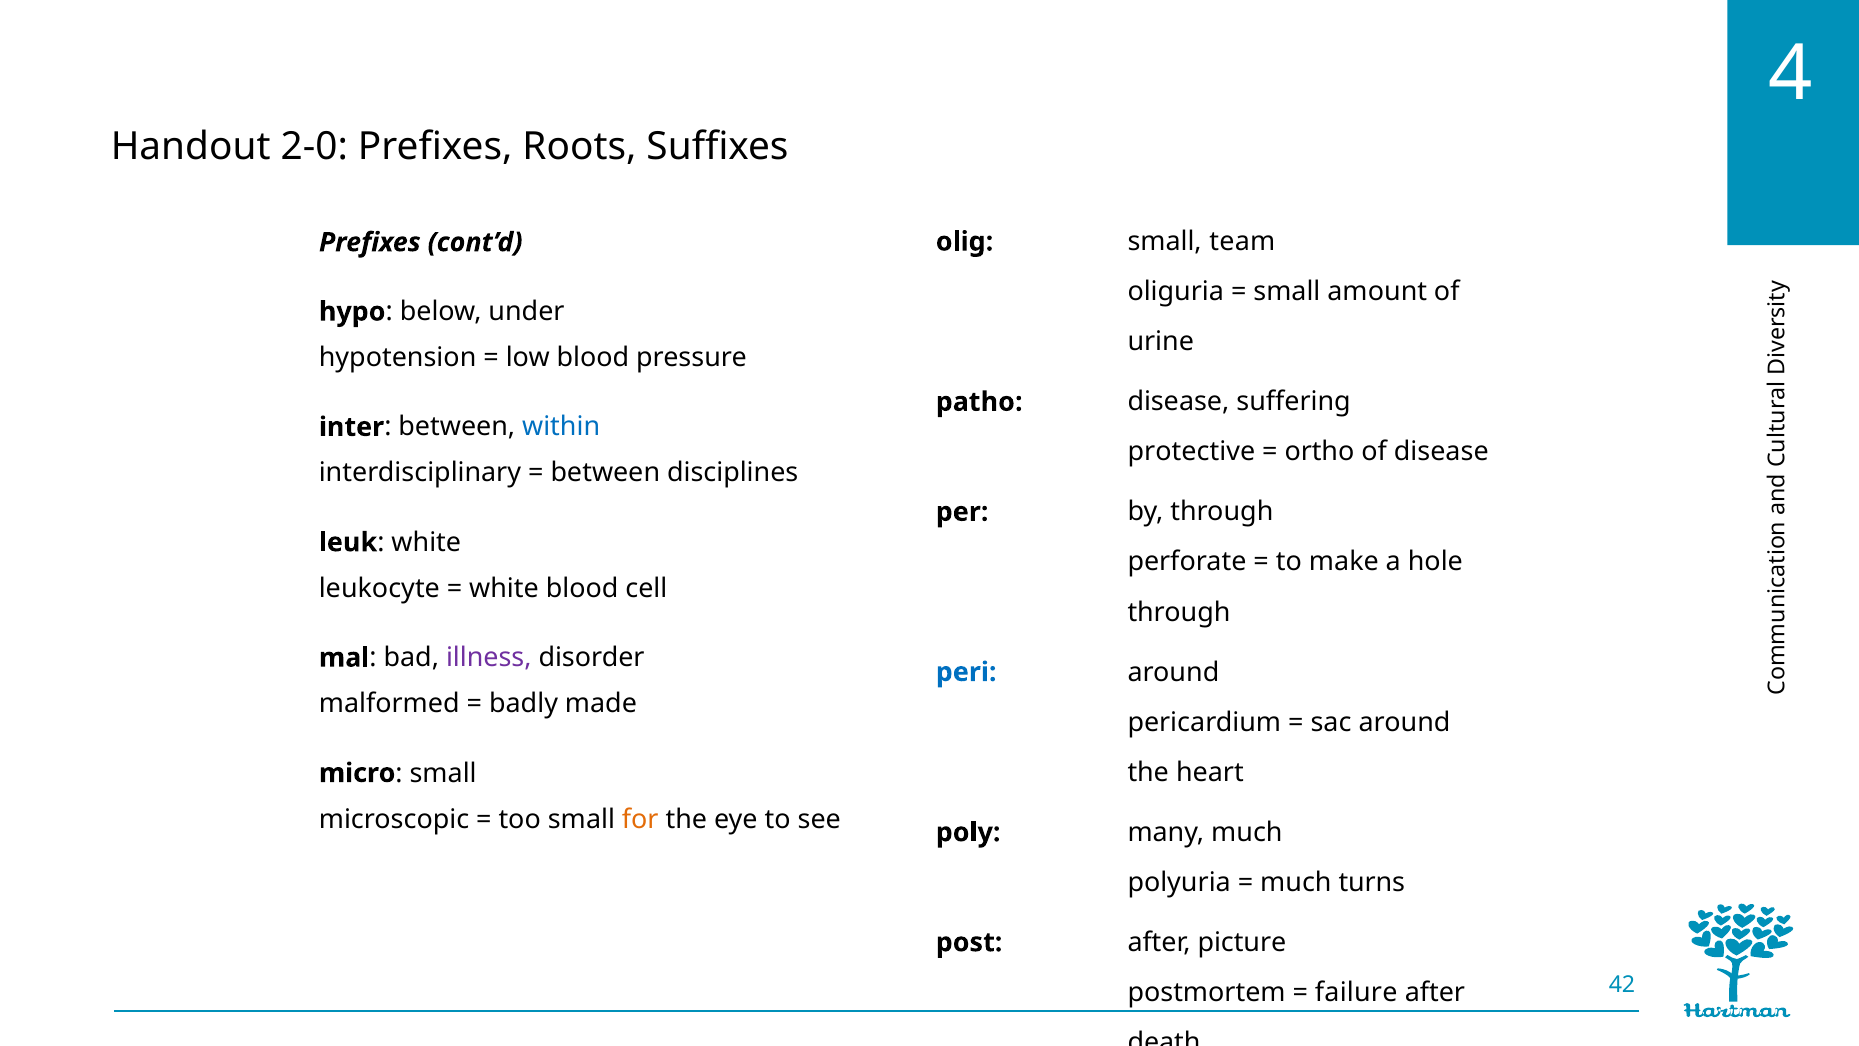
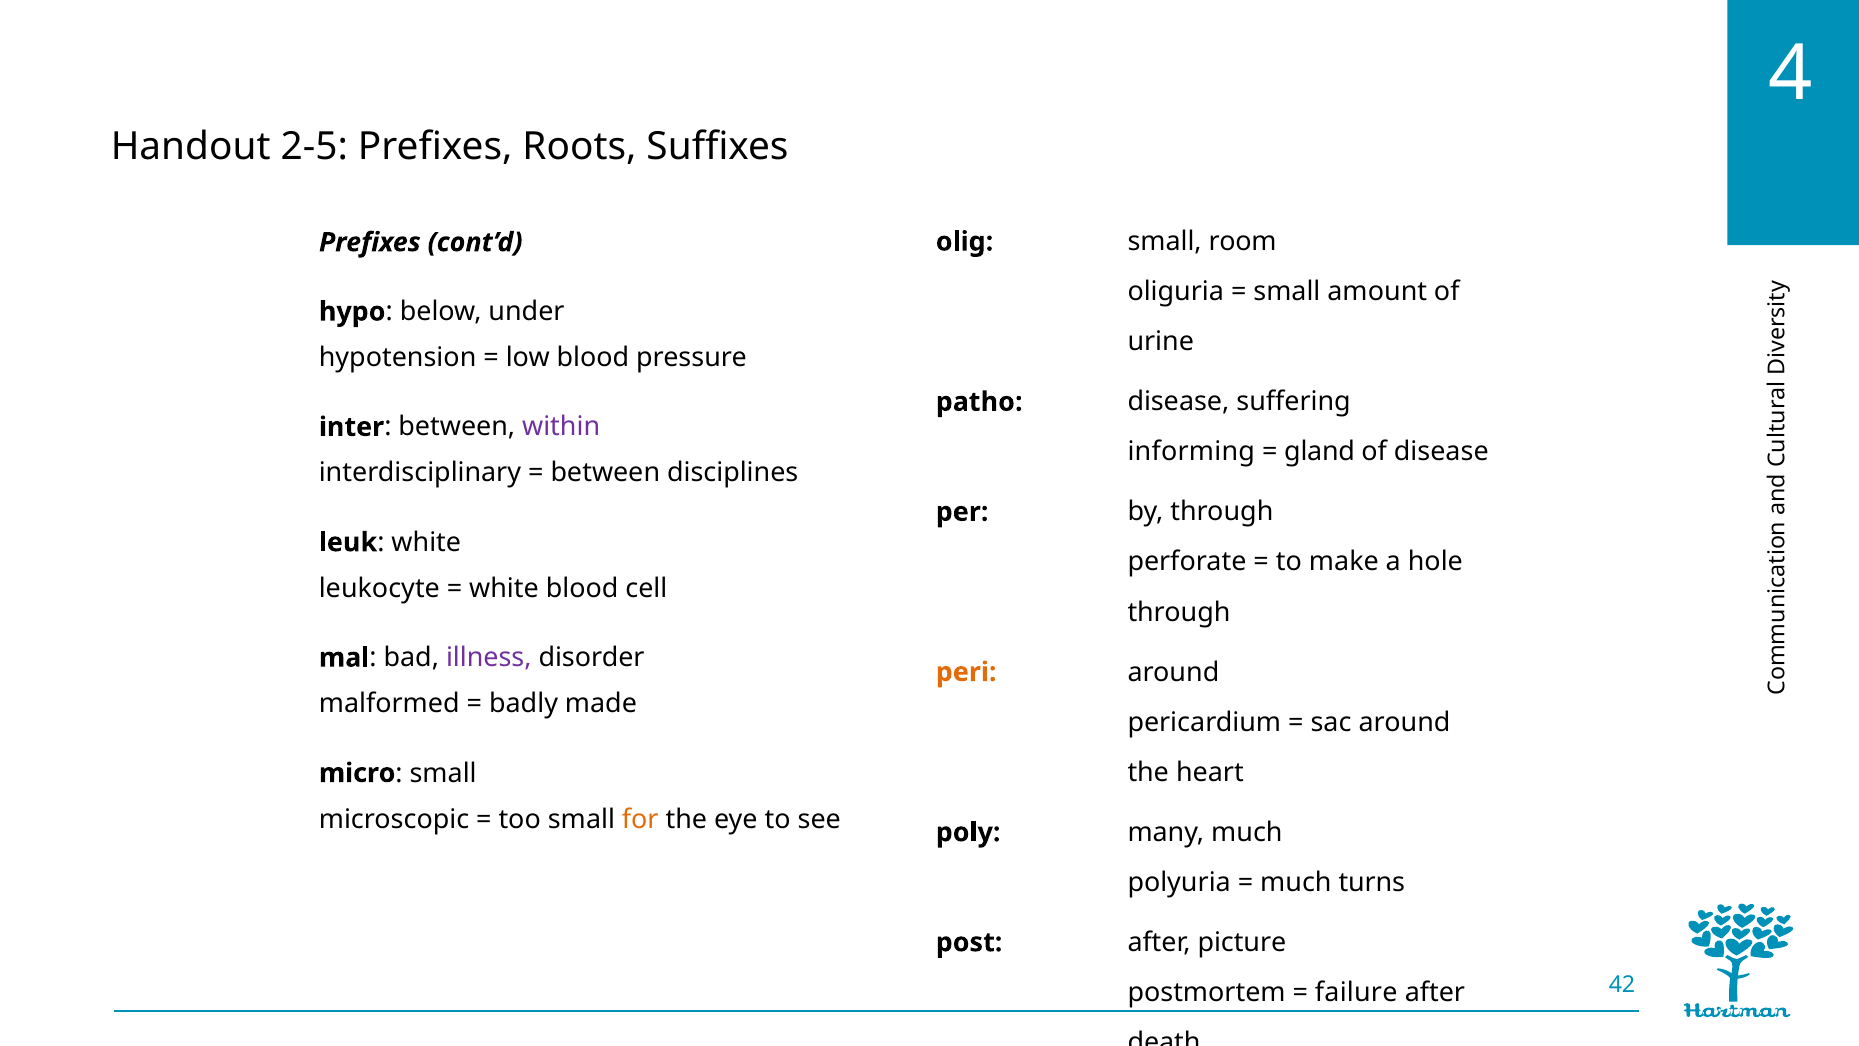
2-0: 2-0 -> 2-5 (314, 147)
team: team -> room (1243, 242)
within colour: blue -> purple (561, 427)
protective: protective -> informing (1191, 452)
ortho: ortho -> gland (1320, 452)
peri colour: blue -> orange (966, 672)
